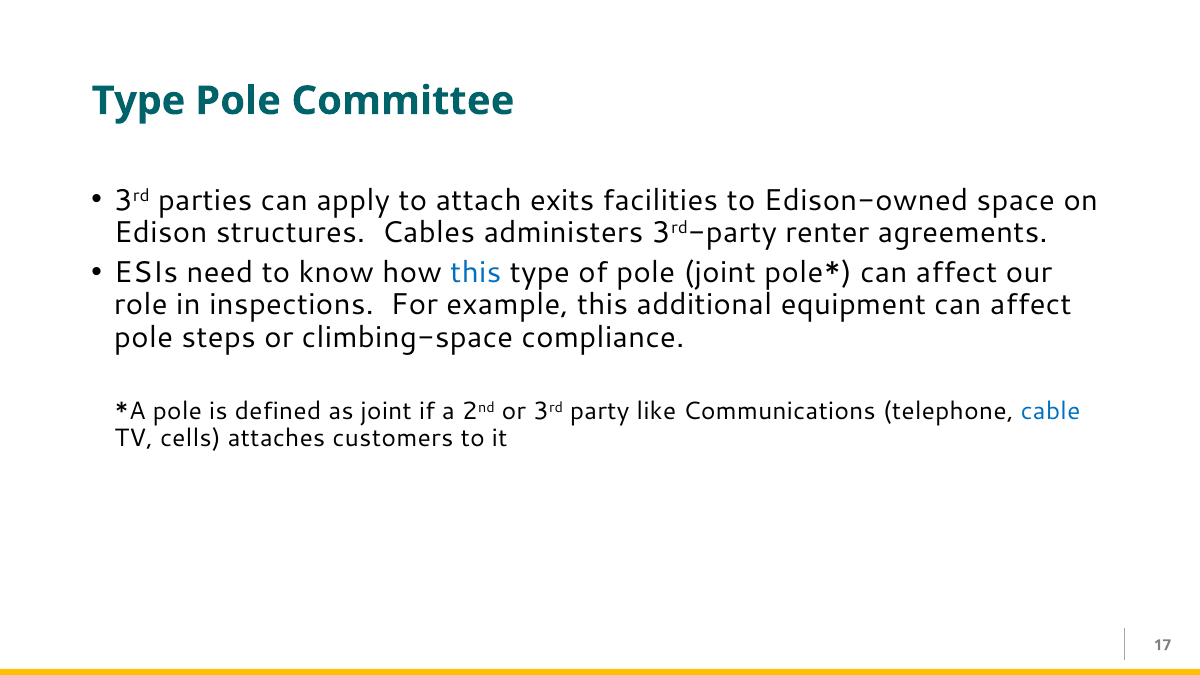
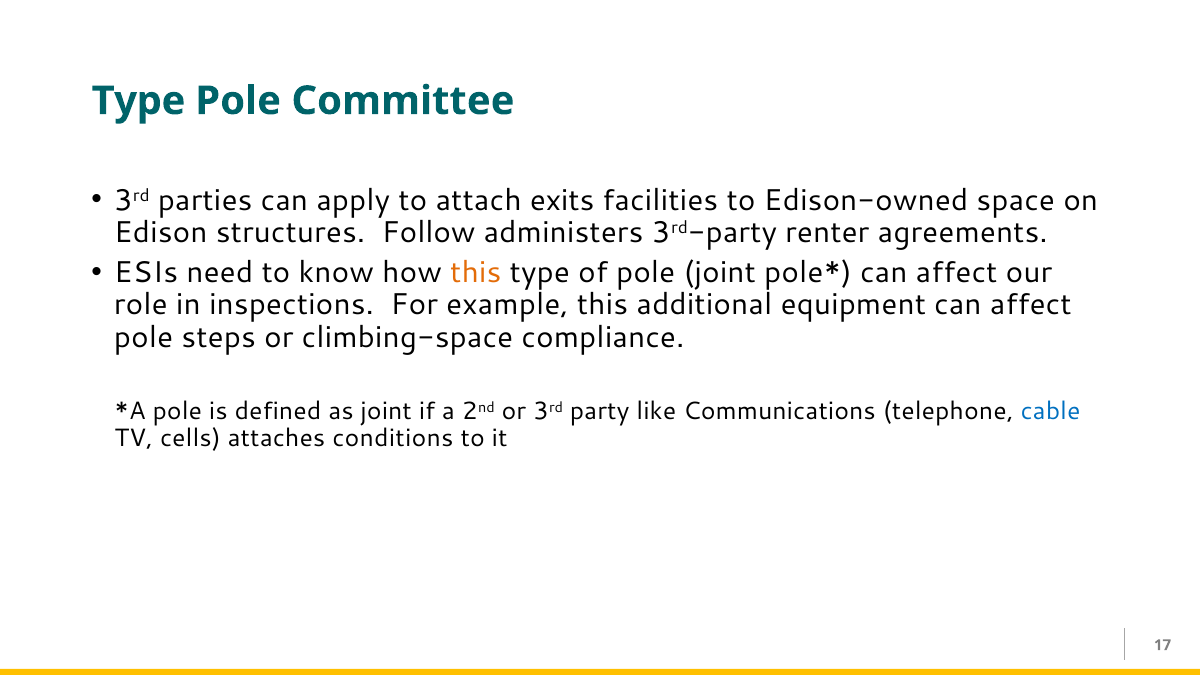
Cables: Cables -> Follow (429, 233)
this colour: blue -> orange (476, 272)
customers: customers -> conditions (393, 439)
